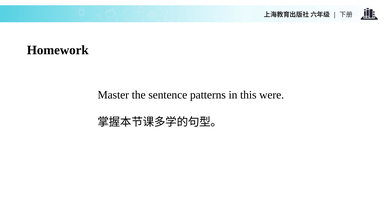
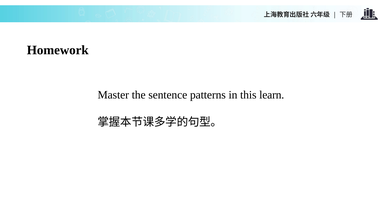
were: were -> learn (272, 94)
